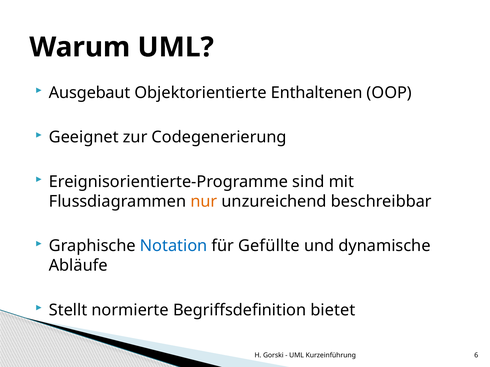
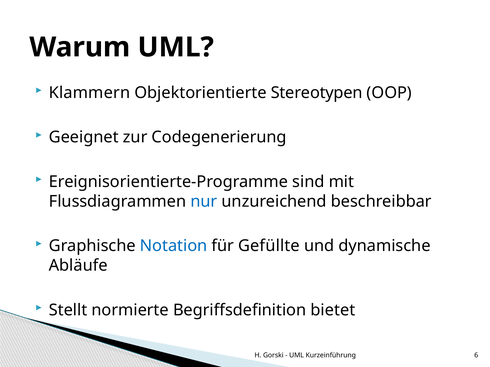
Ausgebaut: Ausgebaut -> Klammern (90, 93)
Enthaltenen: Enthaltenen -> Stereotypen (317, 93)
nur colour: orange -> blue (204, 202)
